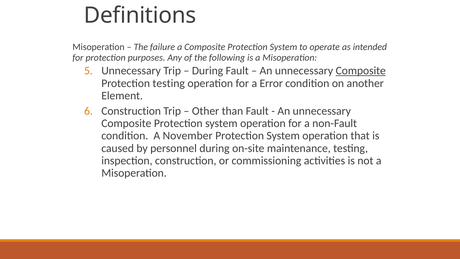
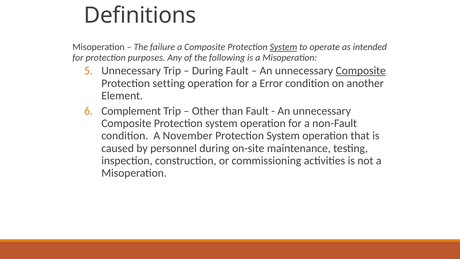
System underline: none -> present (283, 47)
Protection testing: testing -> setting (169, 83)
Construction: Construction -> Complement (131, 111)
